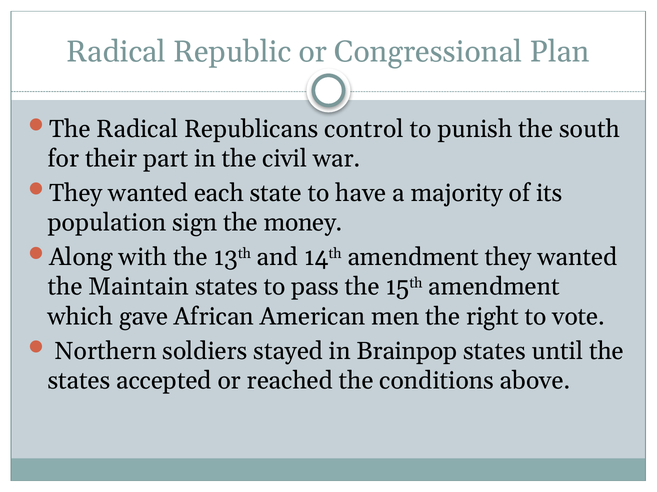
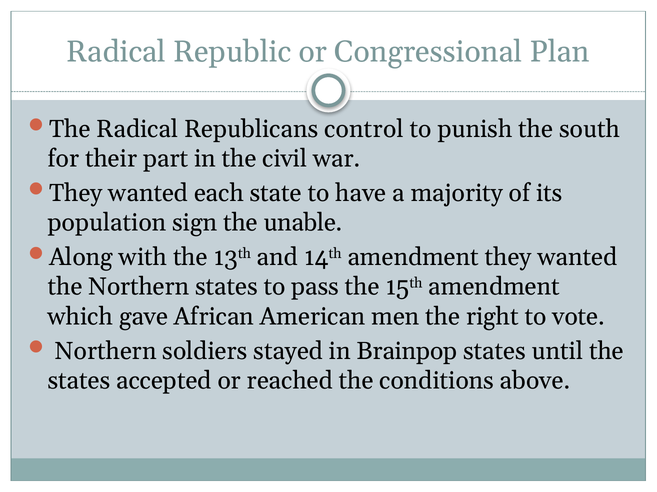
money: money -> unable (303, 223)
the Maintain: Maintain -> Northern (139, 287)
